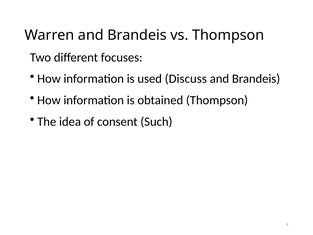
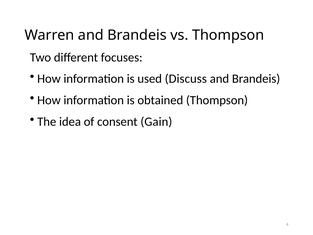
Such: Such -> Gain (156, 122)
